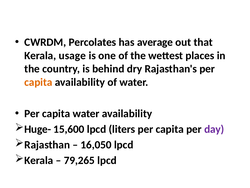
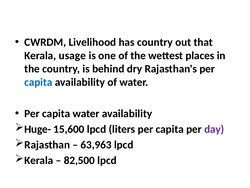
Percolates: Percolates -> Livelihood (92, 42)
has average: average -> country (155, 42)
capita colour: orange -> blue (38, 82)
16,050: 16,050 -> 63,963 (96, 144)
79,265: 79,265 -> 82,500 (79, 160)
